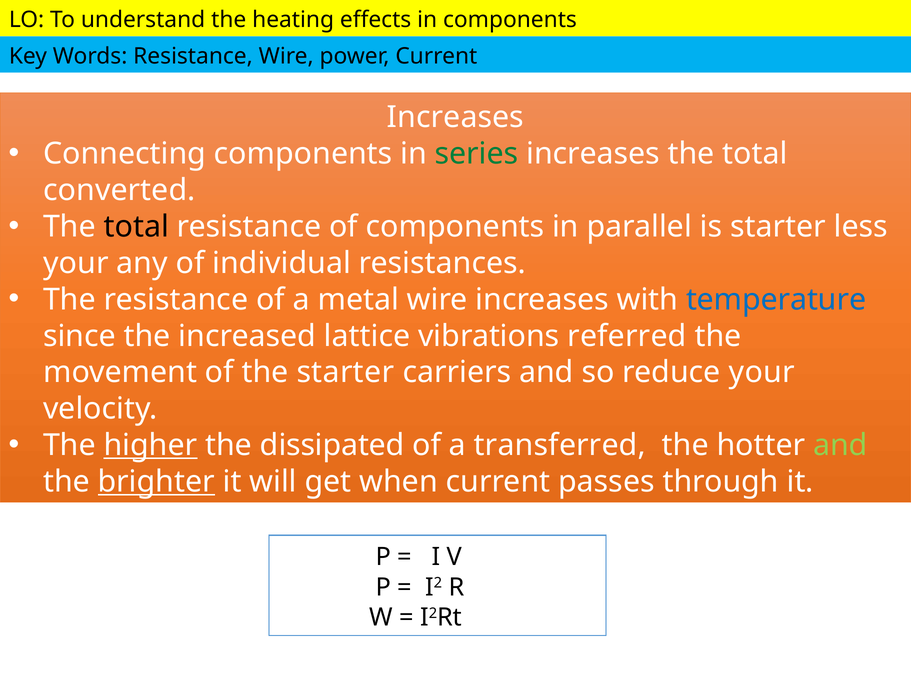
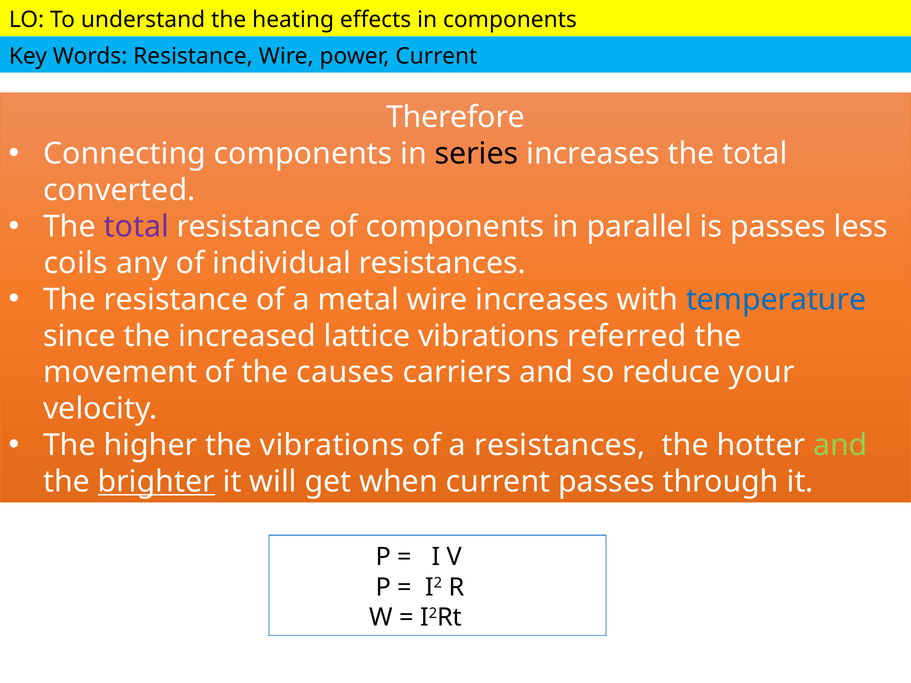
Increases: Increases -> Therefore (456, 117)
series colour: green -> black (477, 154)
total colour: black -> purple (136, 227)
is starter: starter -> passes (778, 227)
your: your -> coils (76, 263)
the starter: starter -> causes (345, 373)
higher underline: present -> none (151, 445)
the dissipated: dissipated -> vibrations (332, 445)
a transferred: transferred -> resistances (560, 445)
